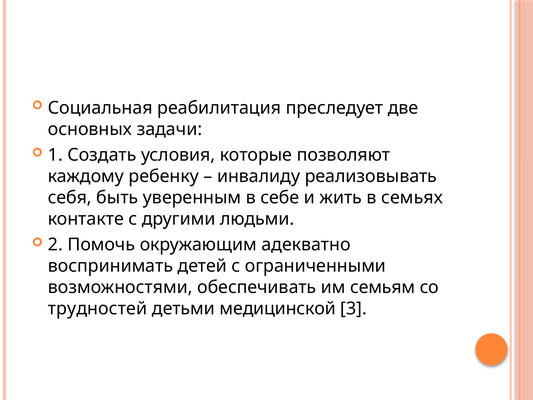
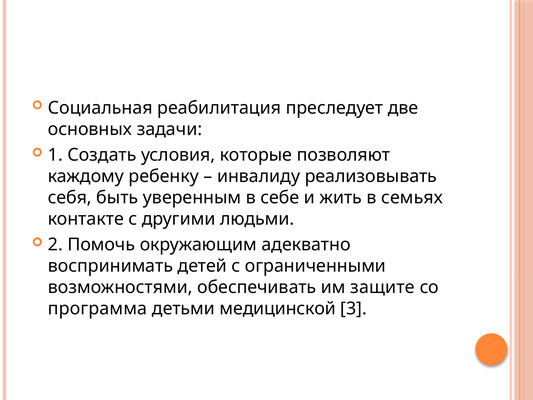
семьям: семьям -> защите (383, 287)
трудностей: трудностей -> программа (98, 309)
